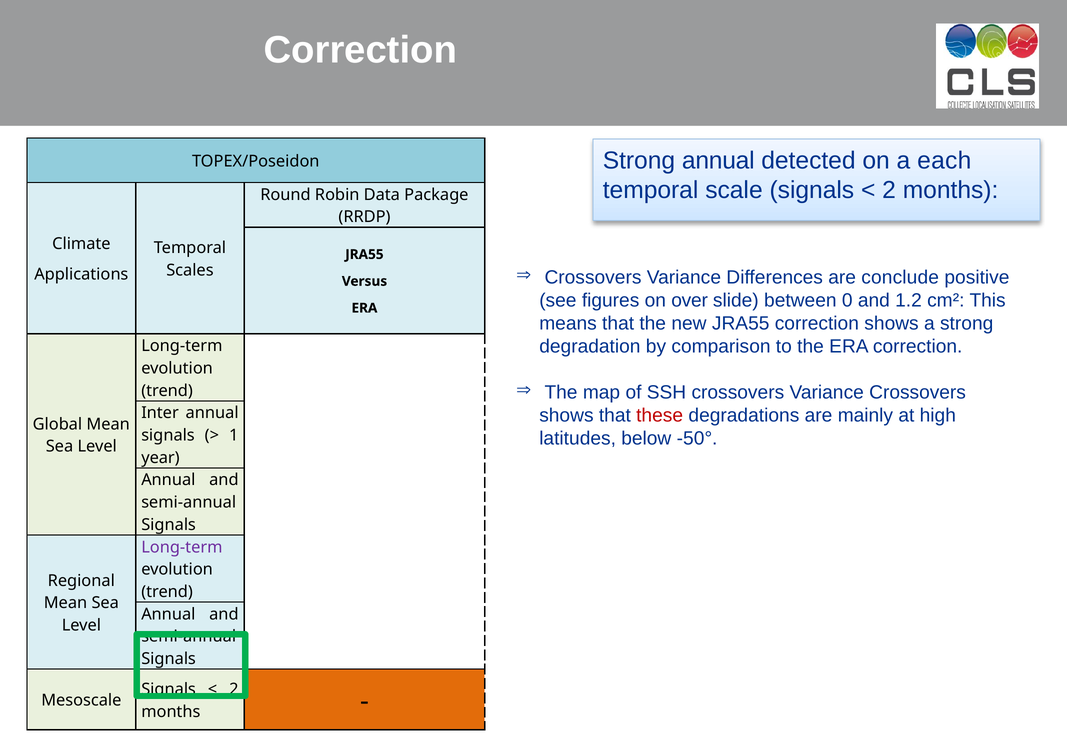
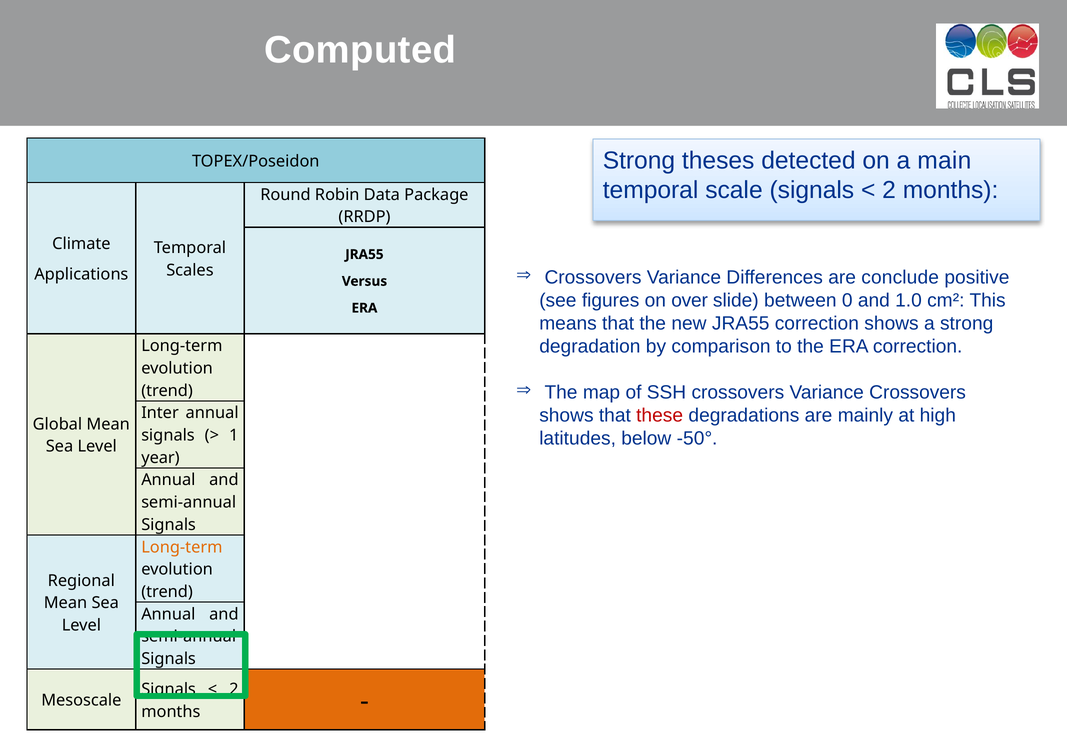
Correction: Correction -> Computed (360, 50)
Strong annual: annual -> theses (718, 160)
each: each -> main (944, 160)
1.2: 1.2 -> 1.0 (909, 300)
Long-term colour: purple -> orange (182, 547)
